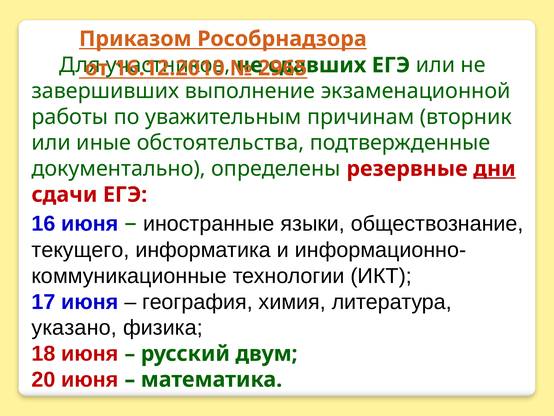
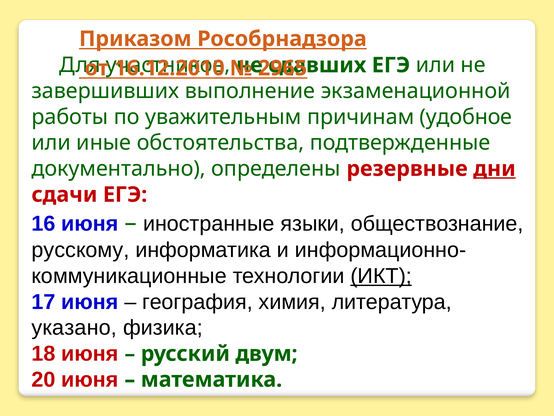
вторник: вторник -> удобное (466, 117)
текущего: текущего -> русскому (80, 250)
ИКТ underline: none -> present (381, 276)
